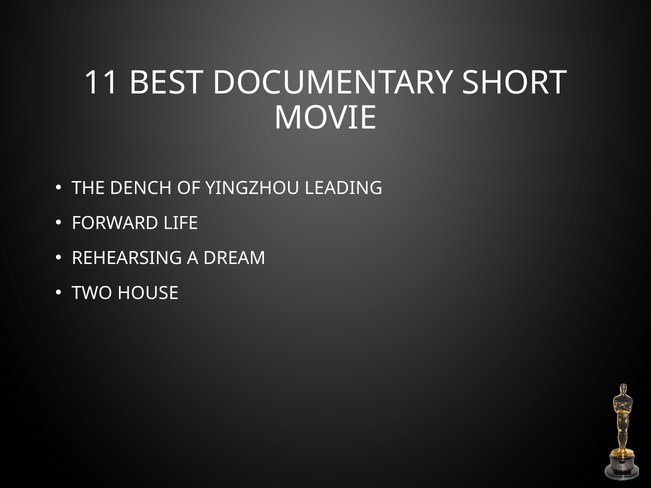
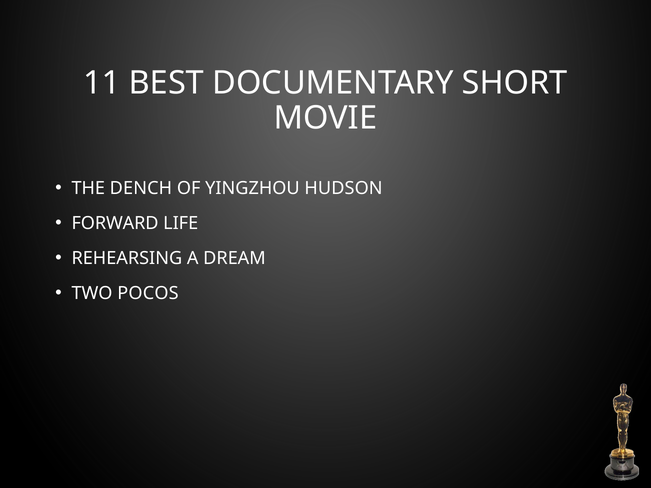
LEADING: LEADING -> HUDSON (344, 188)
HOUSE: HOUSE -> POCOS (148, 293)
